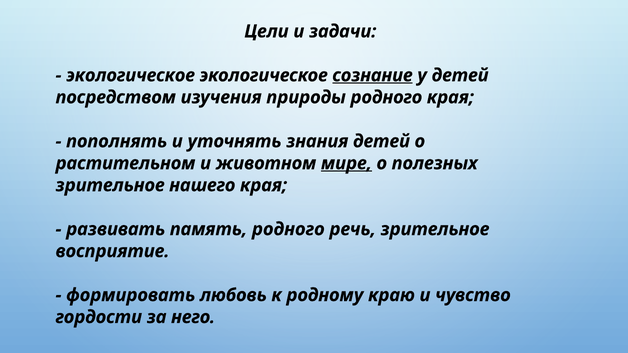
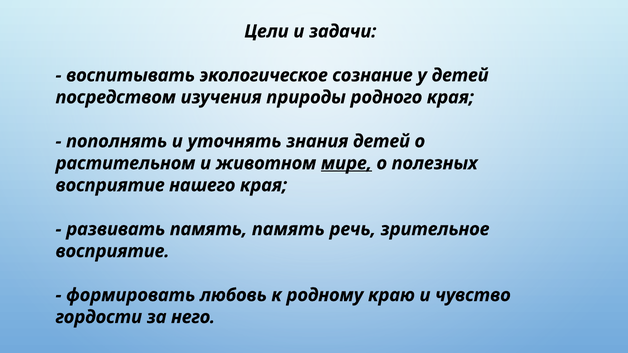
экологическое: экологическое -> воспитывать (131, 75)
сознание underline: present -> none (372, 75)
зрительное: зрительное -> восприятие (110, 185)
память родного: родного -> память (288, 229)
